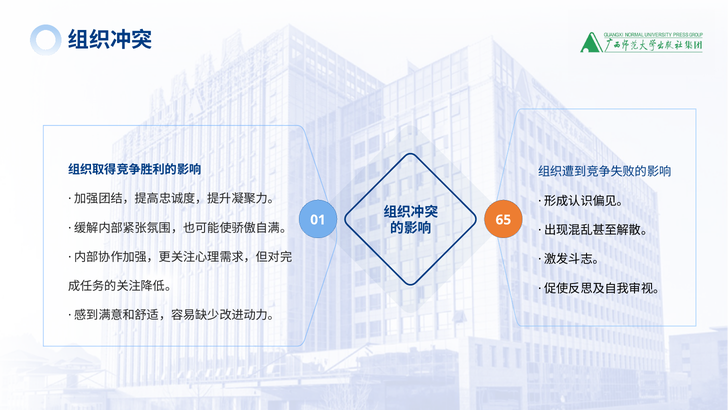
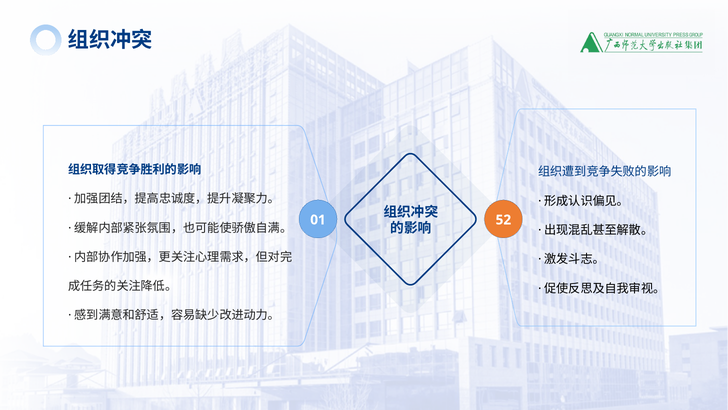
65: 65 -> 52 (503, 220)
